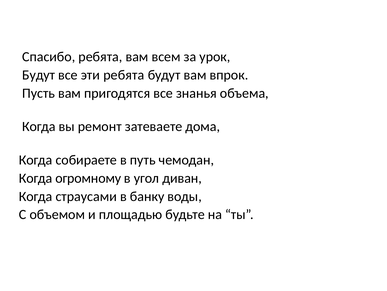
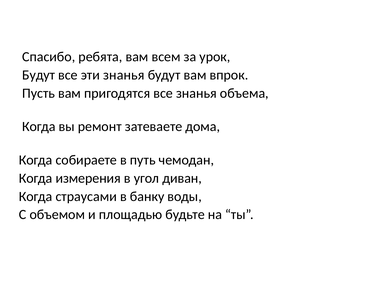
эти ребята: ребята -> знанья (124, 75)
огромному: огромному -> измерения (88, 178)
